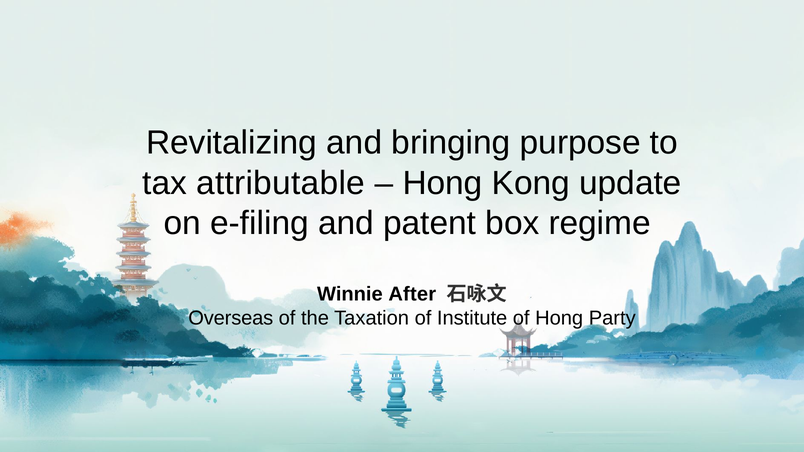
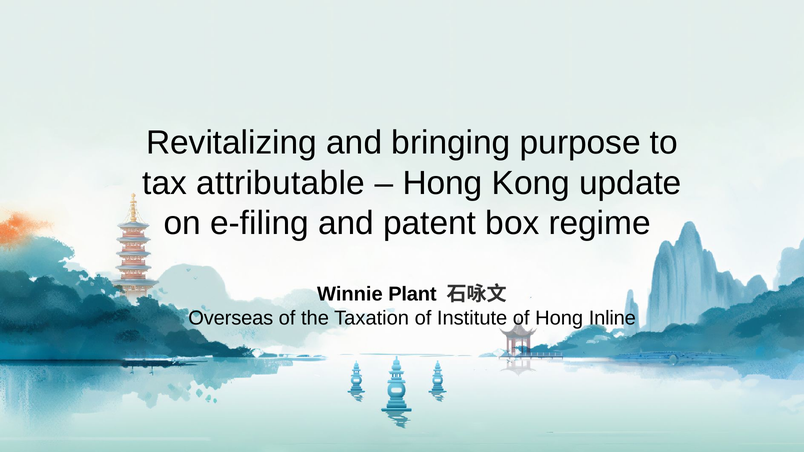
After: After -> Plant (412, 294)
Party: Party -> Inline (612, 318)
